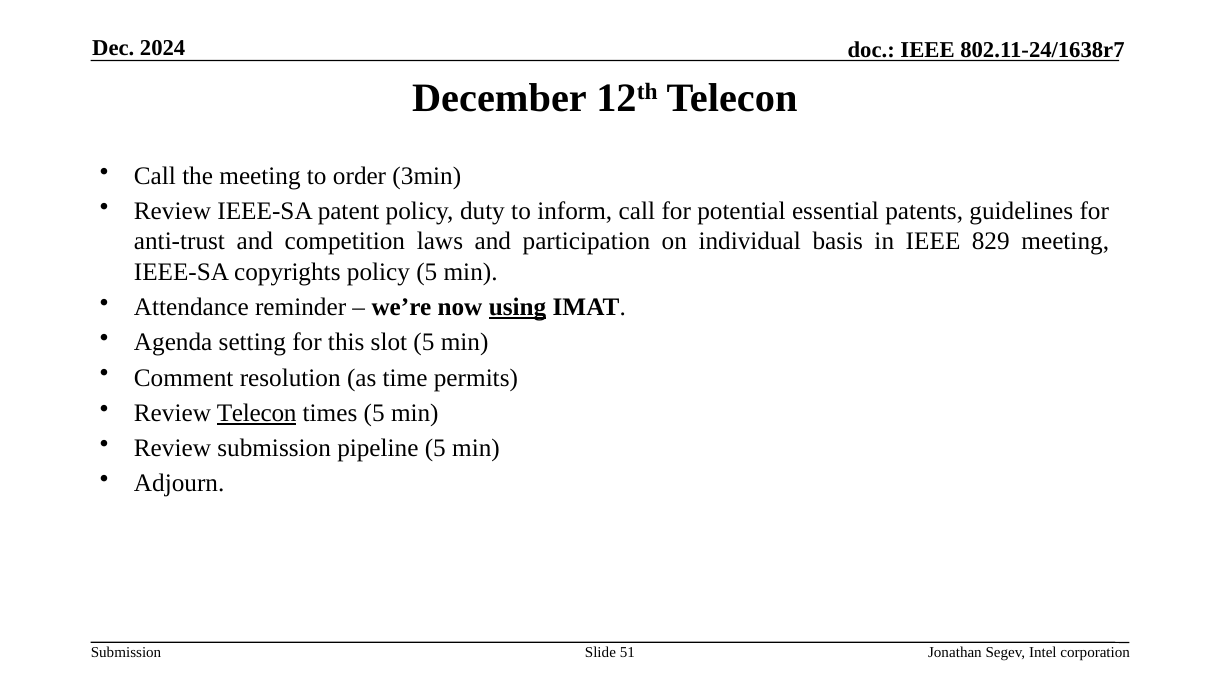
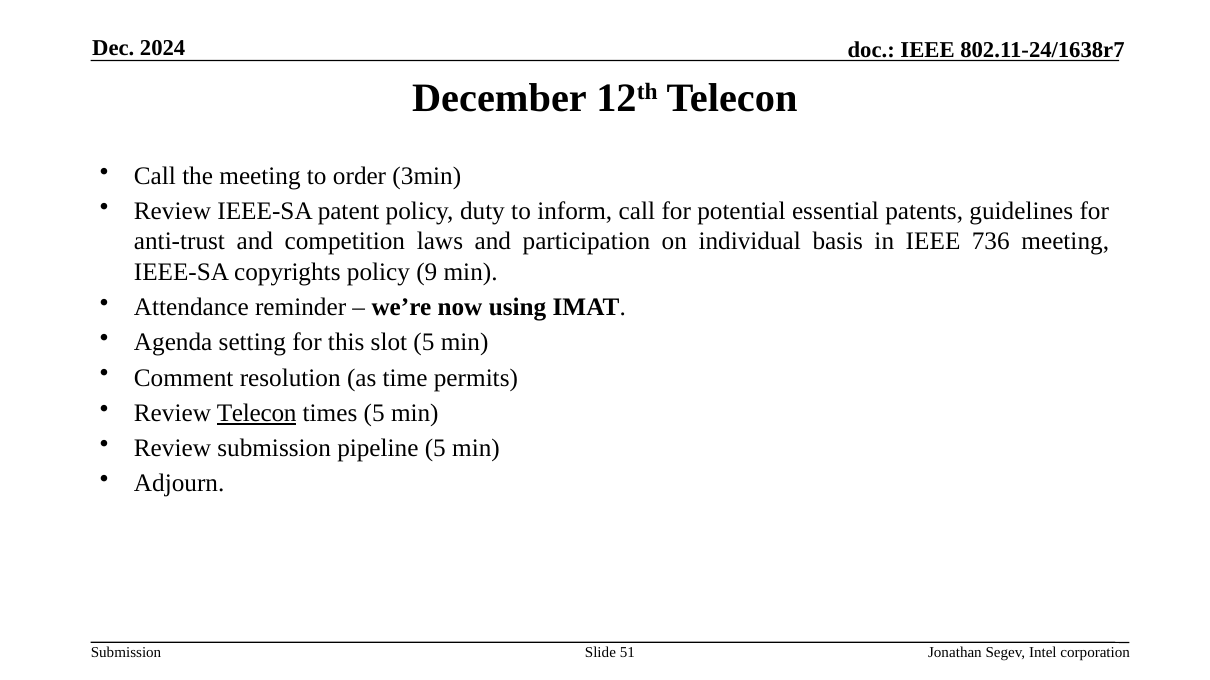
829: 829 -> 736 (991, 242)
policy 5: 5 -> 9 (427, 272)
using underline: present -> none (518, 307)
